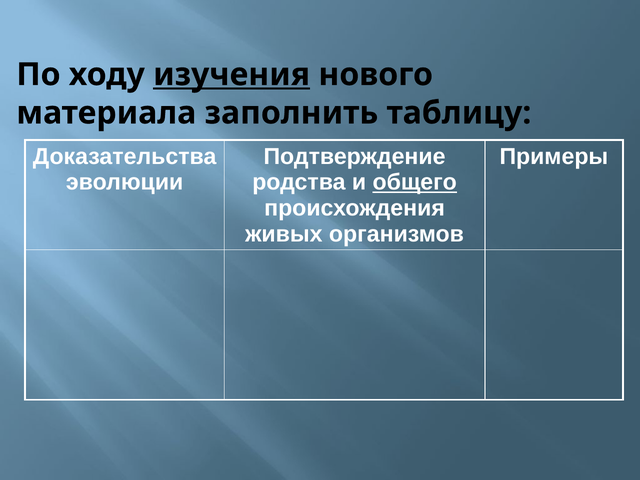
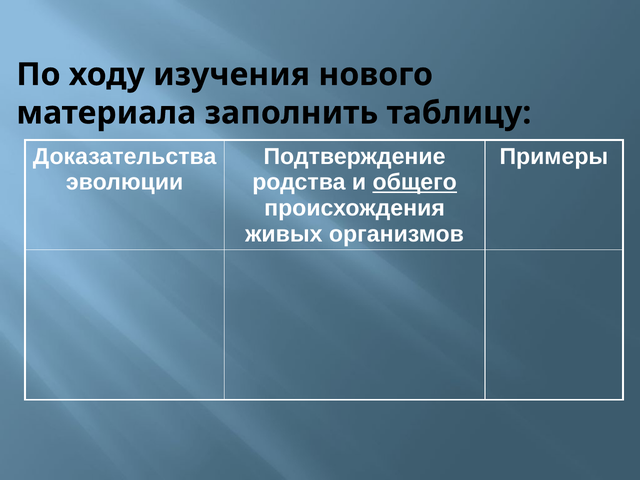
изучения underline: present -> none (232, 75)
